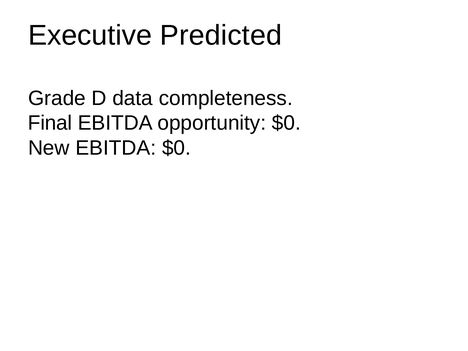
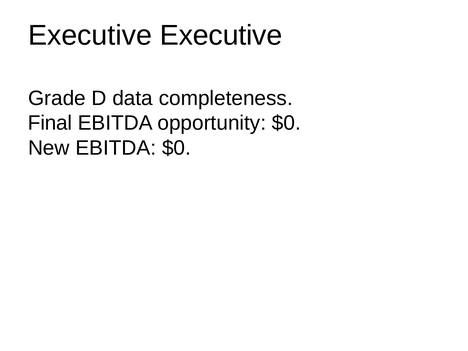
Executive Predicted: Predicted -> Executive (221, 36)
